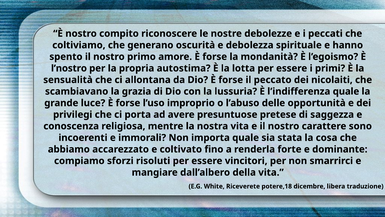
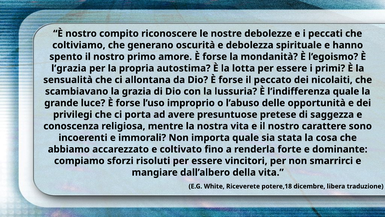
l’nostro: l’nostro -> l’grazia (69, 68)
